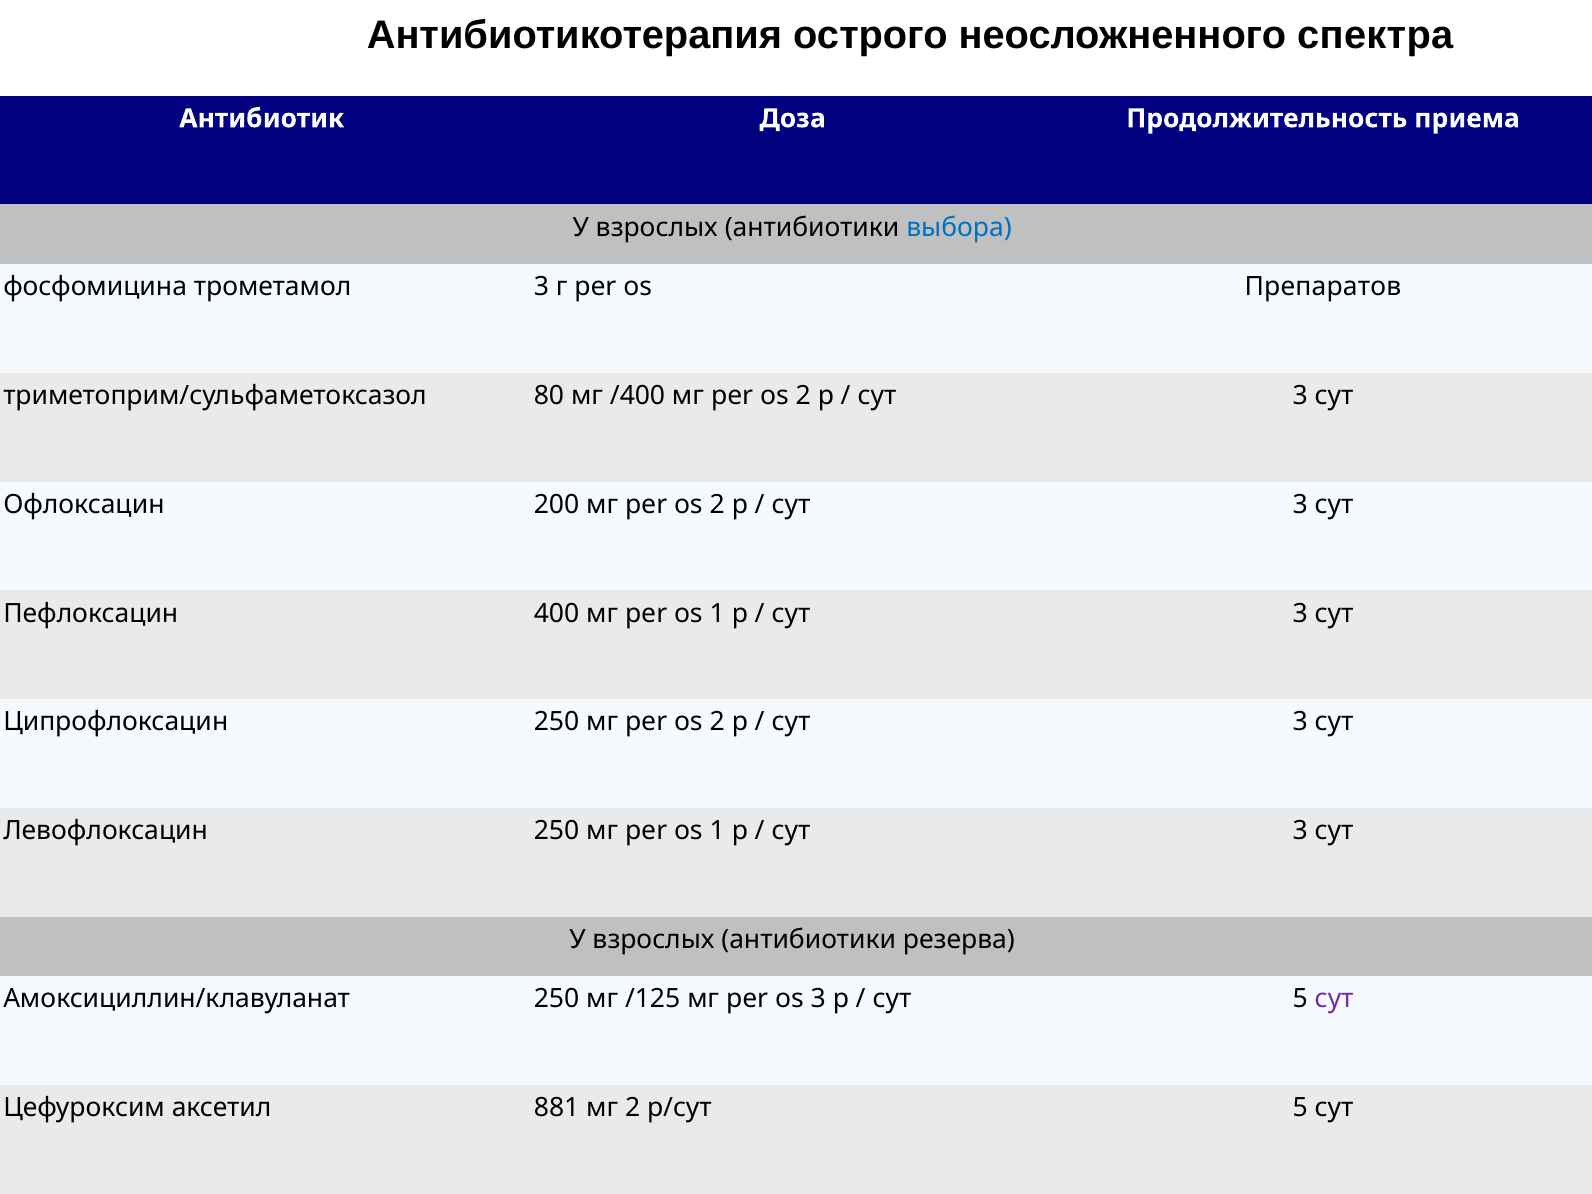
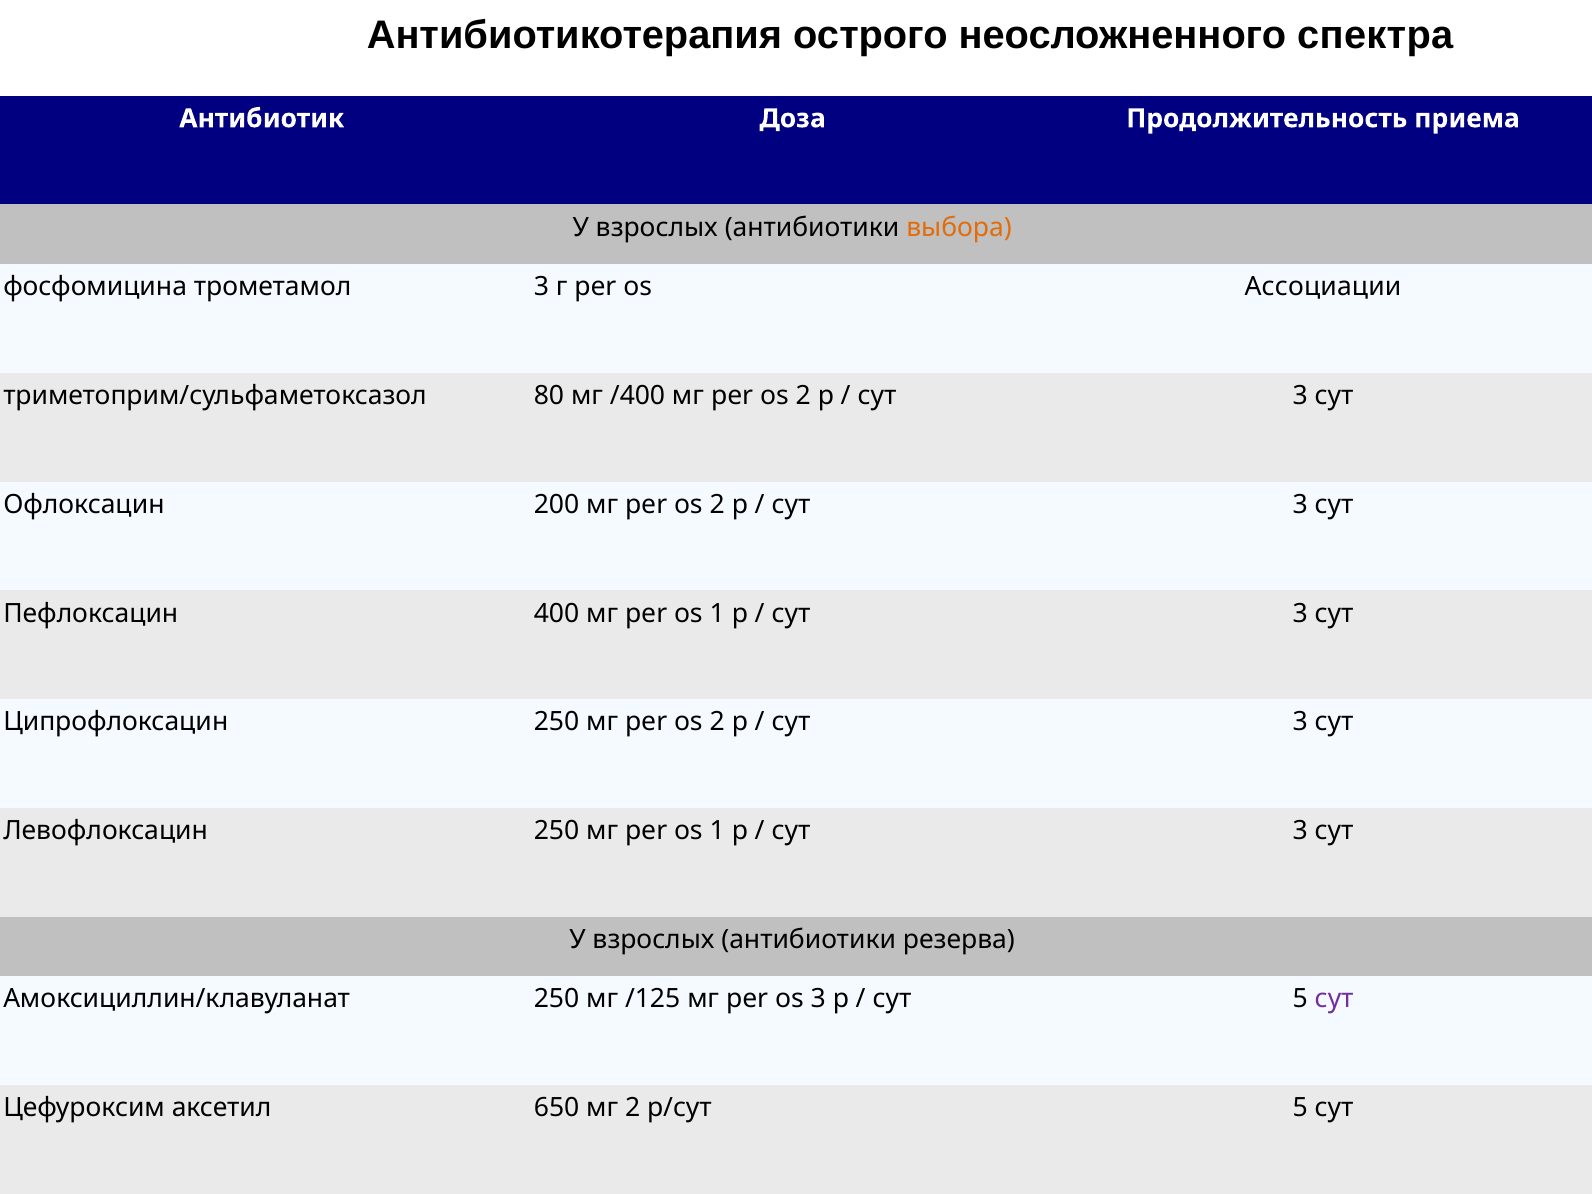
выбора colour: blue -> orange (959, 227)
Препаратов: Препаратов -> Ассоциации (1323, 287)
881: 881 -> 650 (557, 1108)
